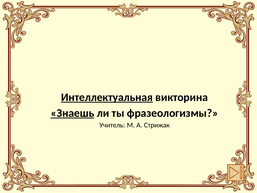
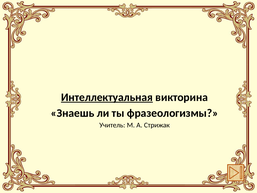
Знаешь underline: present -> none (72, 113)
